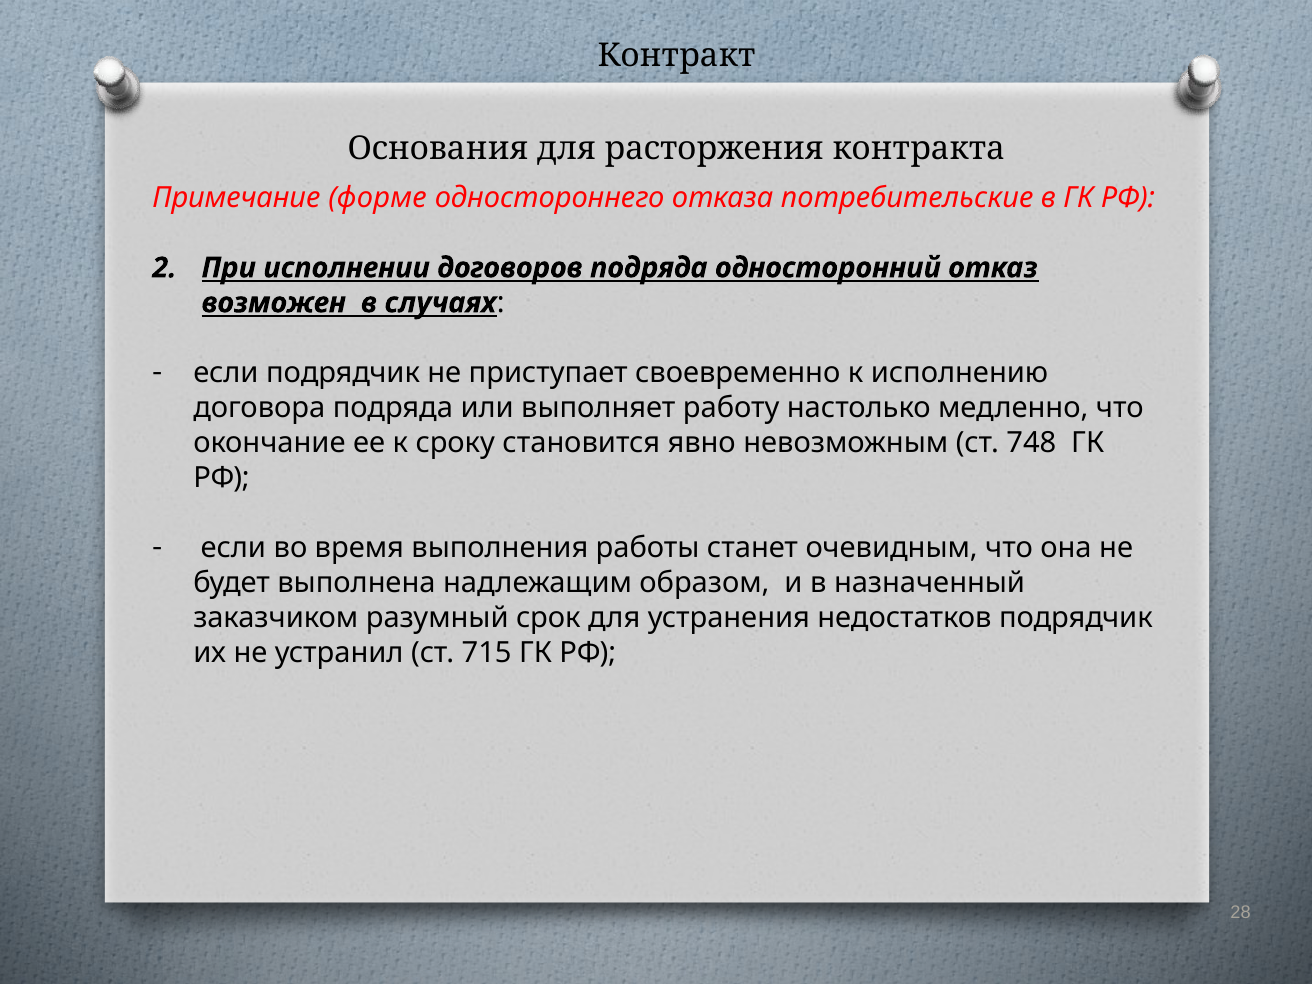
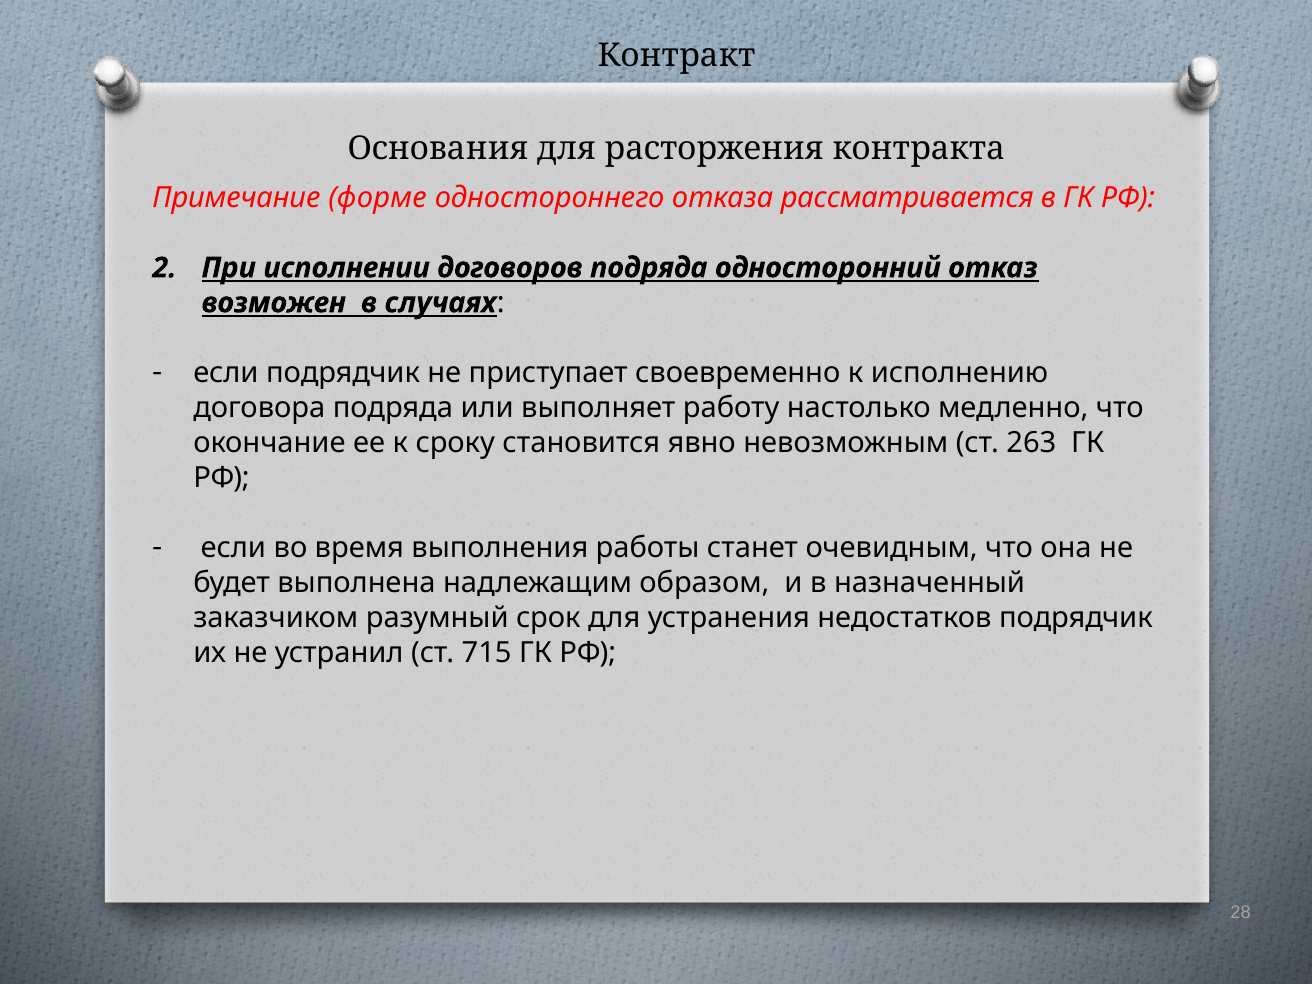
потребительские: потребительские -> рассматривается (907, 198)
748: 748 -> 263 (1031, 443)
